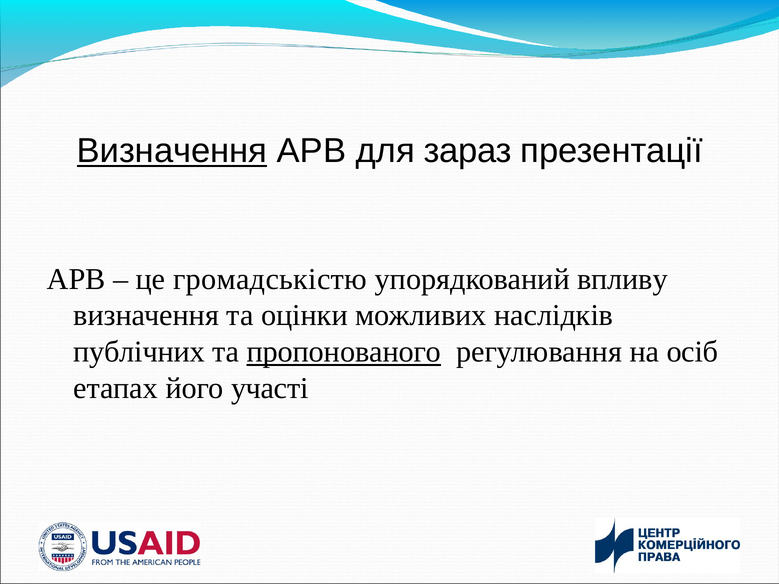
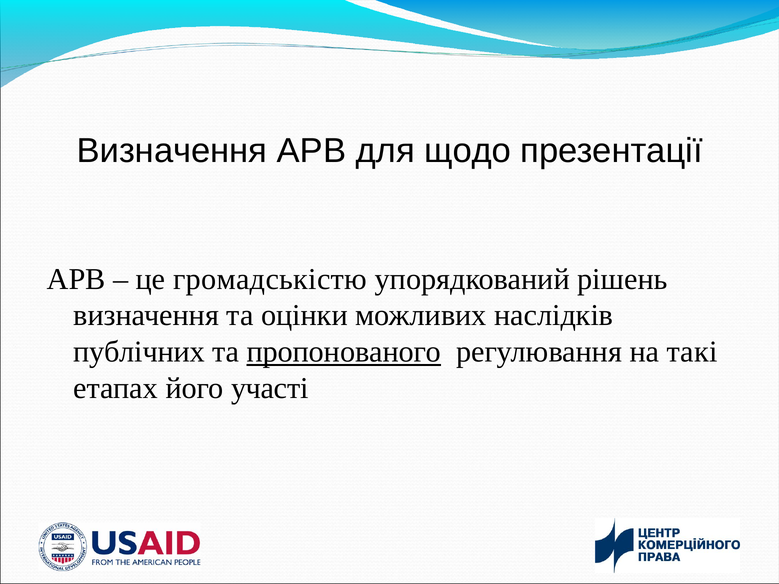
Визначення underline: present -> none (172, 151)
зараз: зараз -> щодо (468, 151)
впливу: впливу -> рішень (622, 279)
осіб: осіб -> такі (692, 352)
